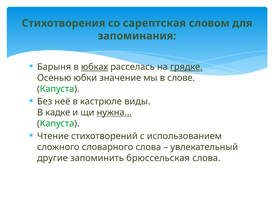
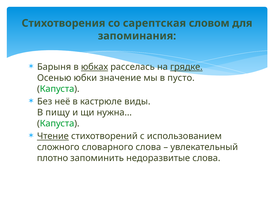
слове: слове -> пусто (181, 78)
кадке: кадке -> пищу (58, 113)
нужна underline: present -> none (114, 113)
Чтение underline: none -> present (53, 136)
другие: другие -> плотно (53, 158)
брюссельская: брюссельская -> недоразвитые (158, 158)
